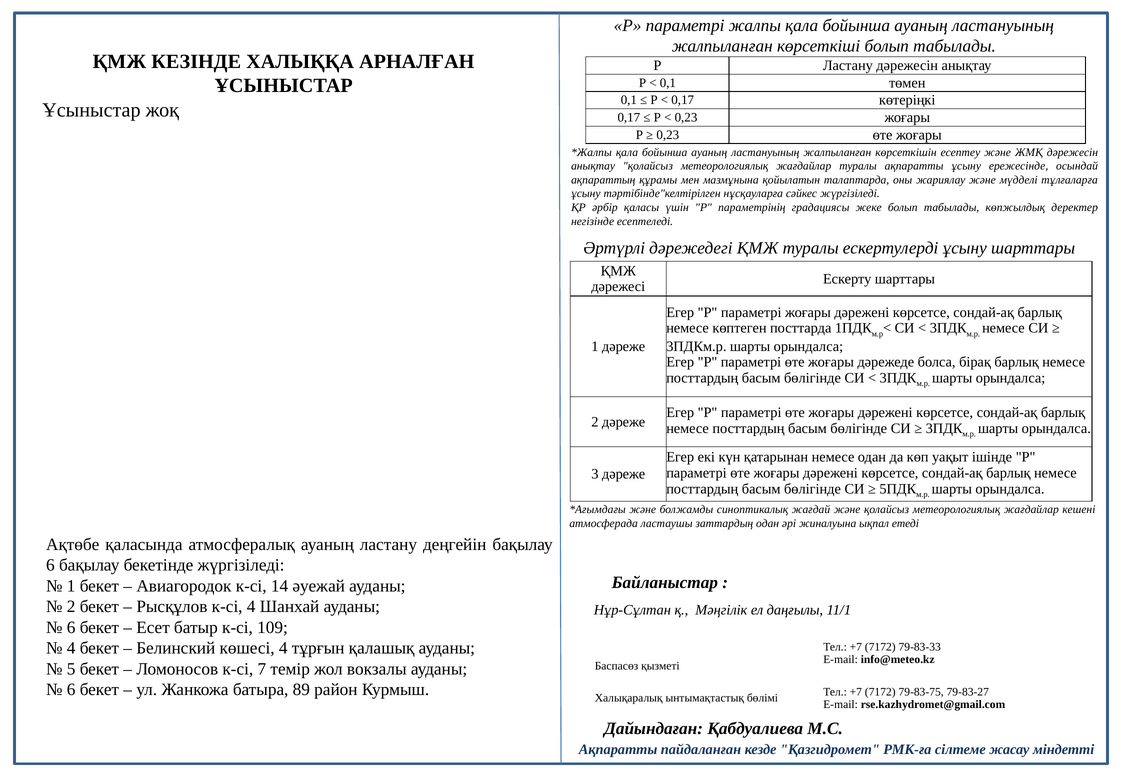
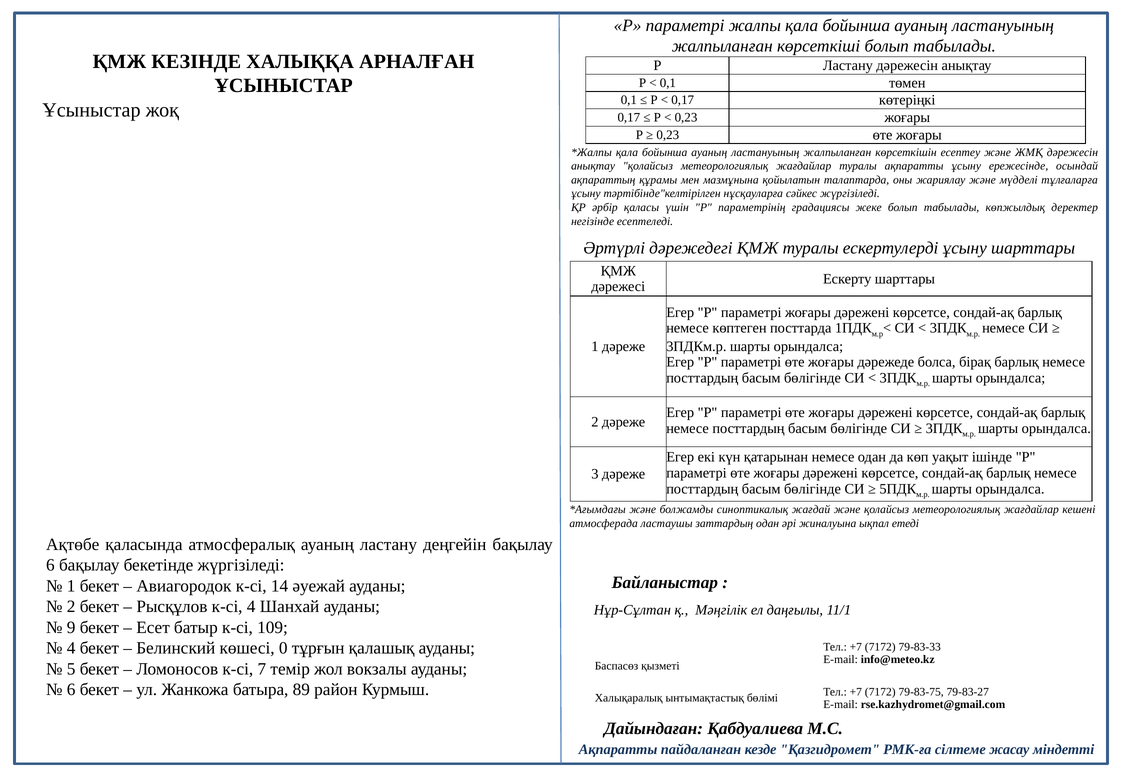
6: 6 -> 9 (71, 627)
көшесі 4: 4 -> 0 (283, 648)
